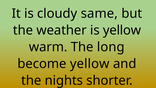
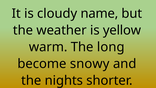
same: same -> name (99, 14)
become yellow: yellow -> snowy (90, 64)
